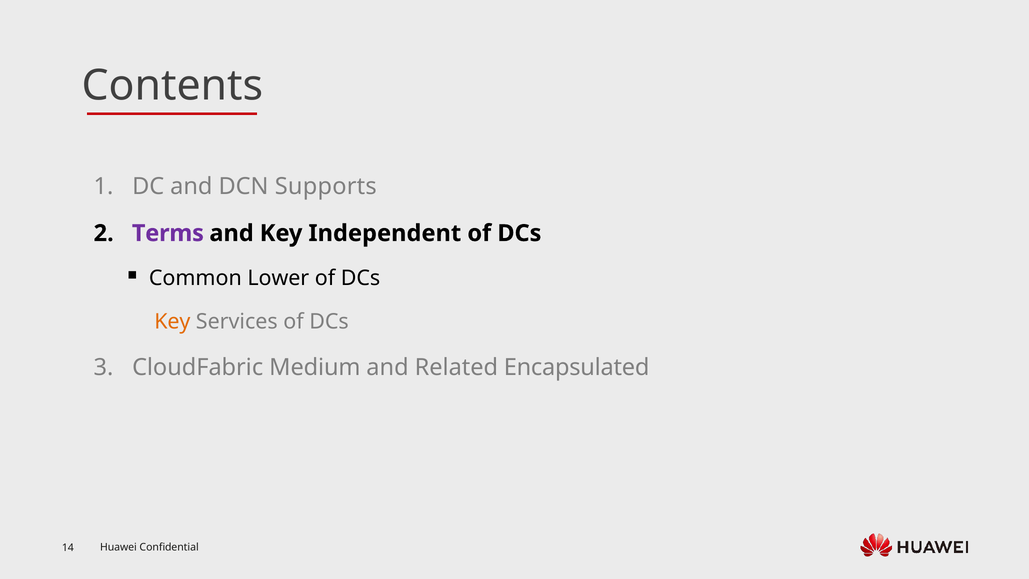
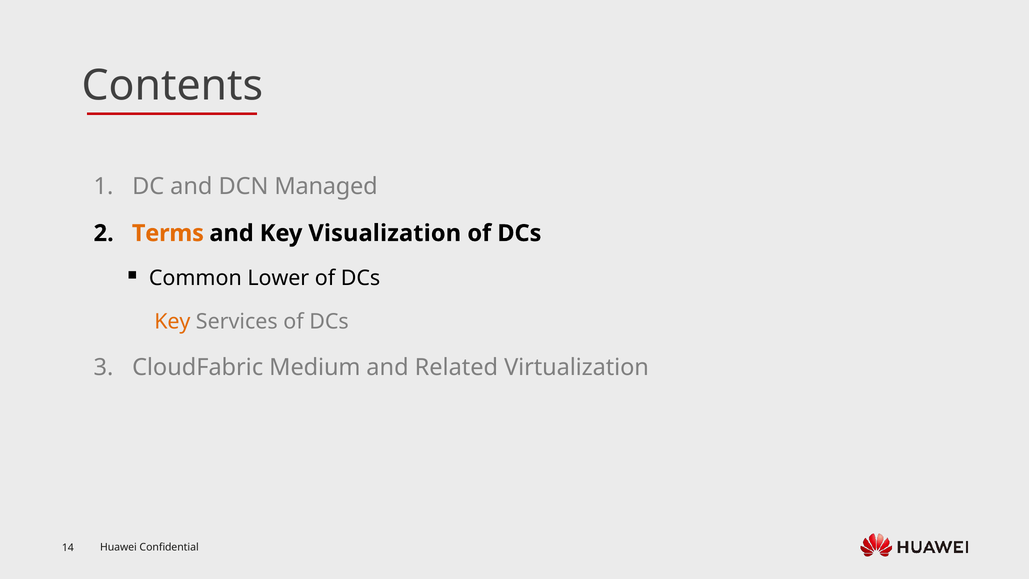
Supports: Supports -> Managed (326, 187)
Terms colour: purple -> orange (168, 233)
Independent: Independent -> Visualization (385, 233)
Encapsulated: Encapsulated -> Virtualization (577, 367)
